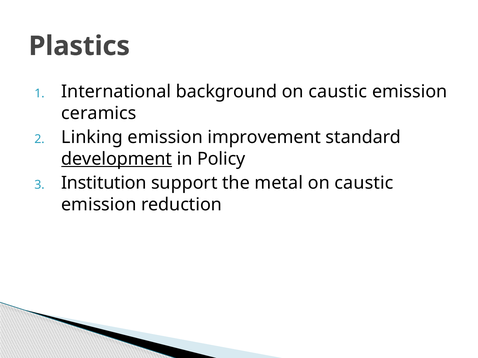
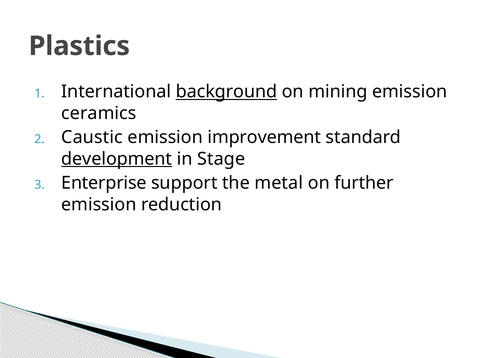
background underline: none -> present (227, 92)
caustic: caustic -> mining (338, 92)
Linking: Linking -> Caustic (92, 138)
Policy: Policy -> Stage (221, 159)
Institution: Institution -> Enterprise (104, 183)
caustic: caustic -> further (364, 183)
